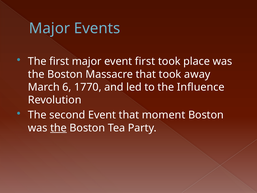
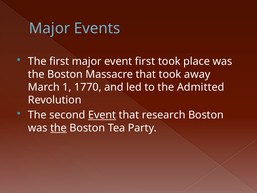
6: 6 -> 1 (67, 87)
Influence: Influence -> Admitted (201, 87)
Event underline: none -> present (102, 115)
moment: moment -> research (164, 115)
